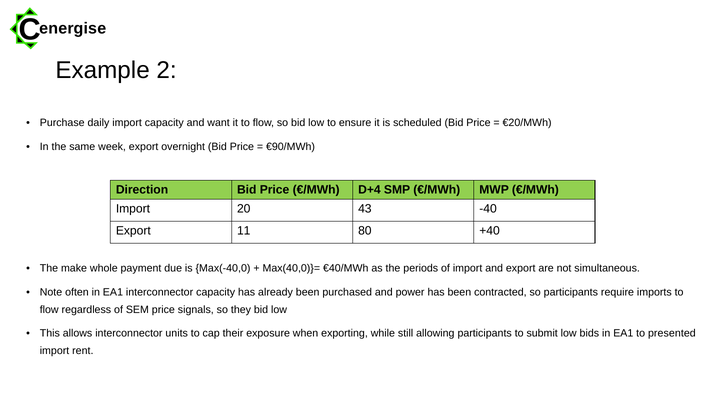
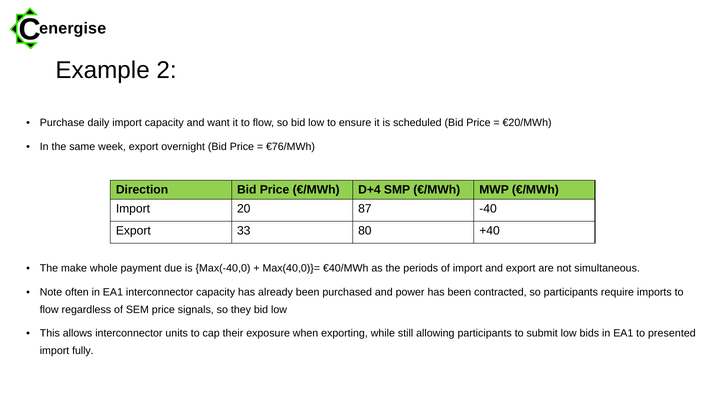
€90/MWh: €90/MWh -> €76/MWh (291, 147)
43: 43 -> 87 (365, 209)
11: 11 -> 33 (244, 231)
rent: rent -> fully (83, 351)
